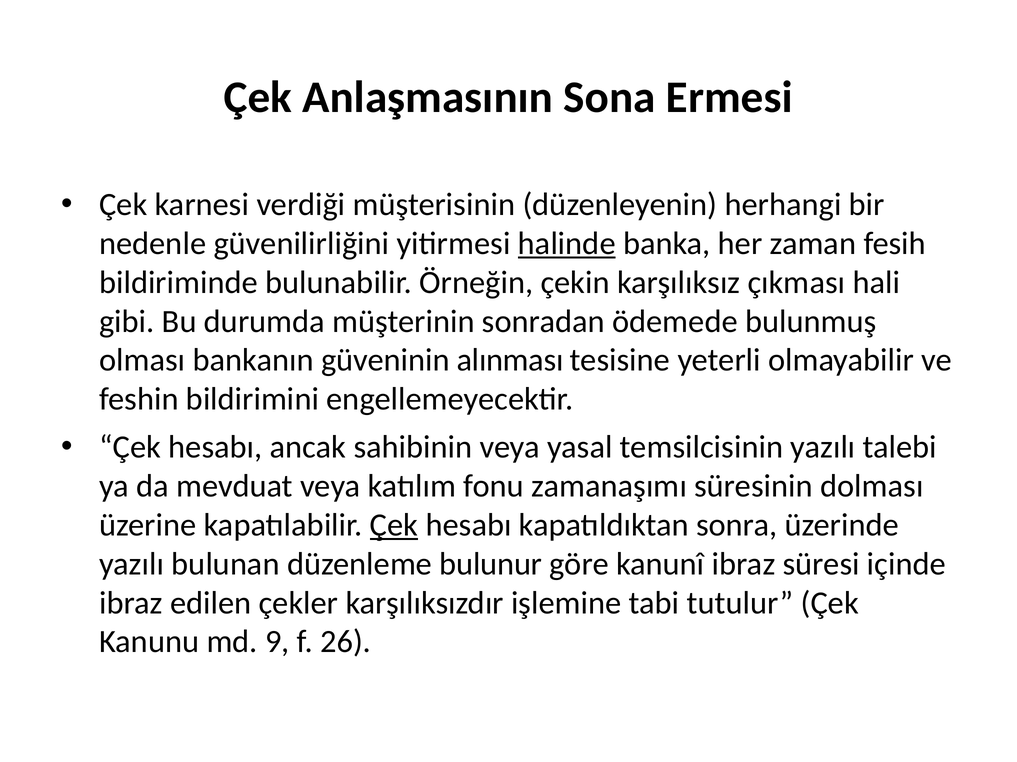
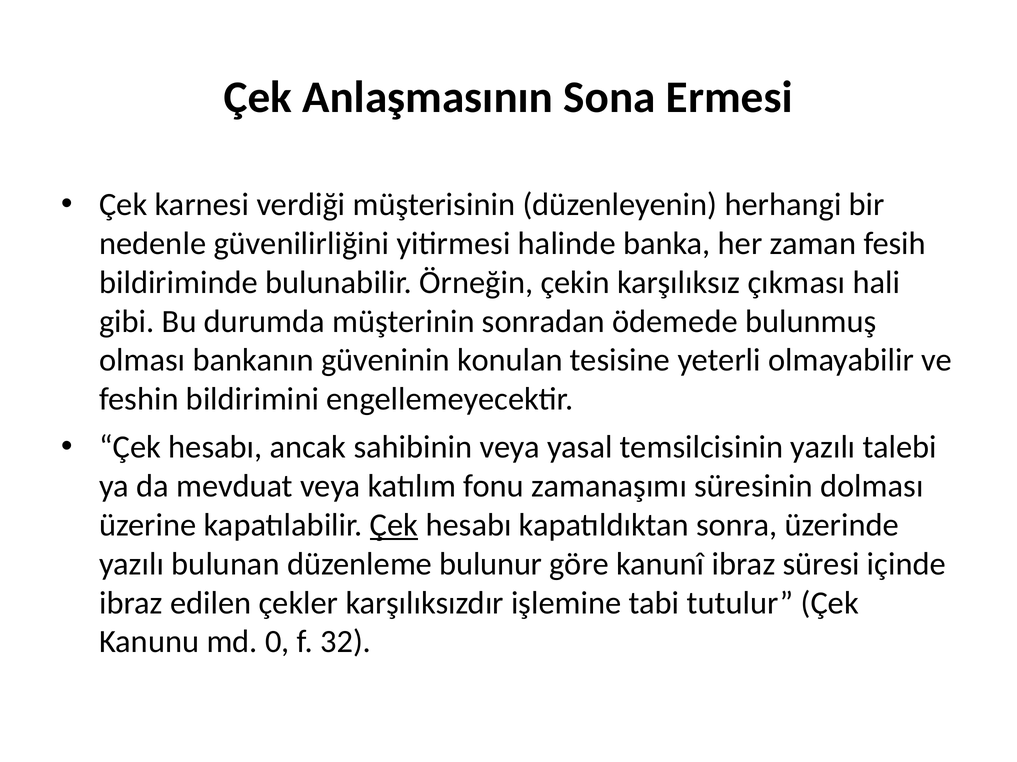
halinde underline: present -> none (567, 244)
alınması: alınması -> konulan (510, 361)
9: 9 -> 0 (277, 642)
26: 26 -> 32 (346, 642)
